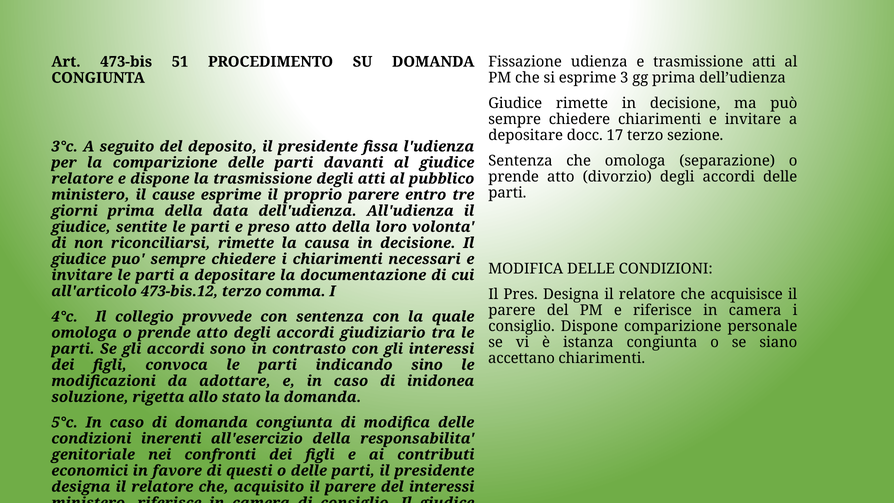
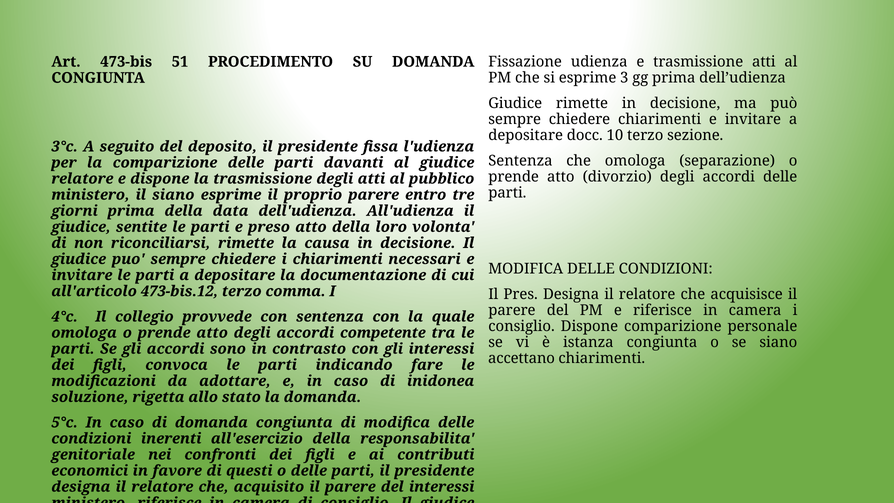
17: 17 -> 10 (615, 135)
il cause: cause -> siano (173, 195)
giudiziario: giudiziario -> competente (383, 333)
sino: sino -> fare (427, 365)
